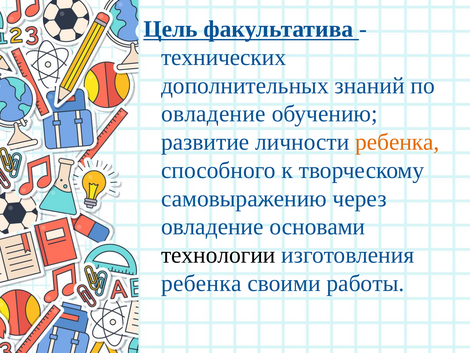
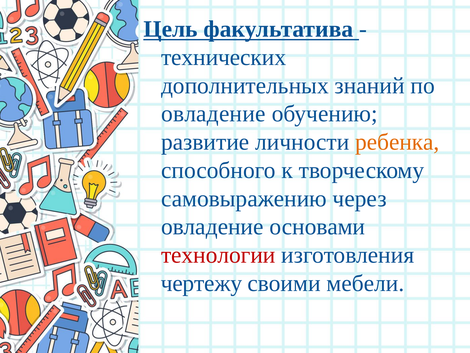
технологии colour: black -> red (218, 255)
ребенка: ребенка -> чертежу (202, 283)
работы: работы -> мебели (365, 283)
